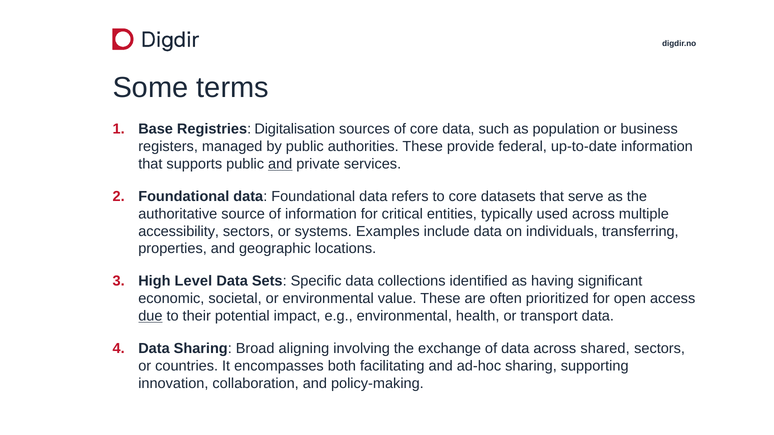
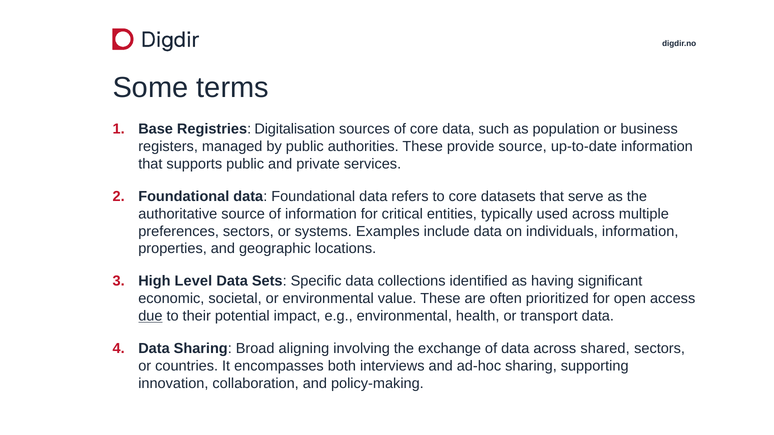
provide federal: federal -> source (523, 147)
and underline: present -> none (280, 164)
accessibility: accessibility -> preferences (179, 232)
individuals transferring: transferring -> information (640, 232)
facilitating: facilitating -> interviews (392, 366)
